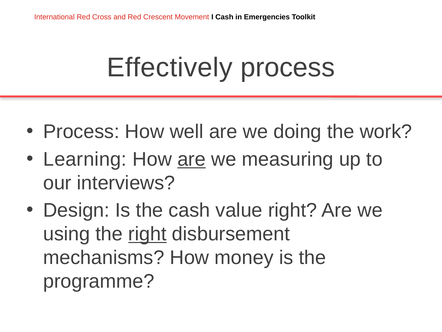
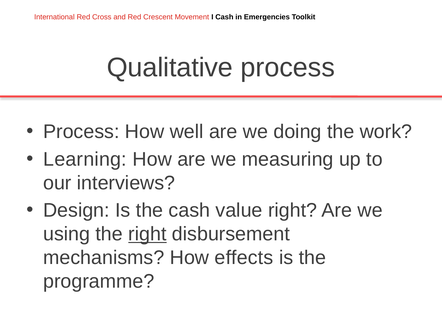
Effectively: Effectively -> Qualitative (170, 68)
are underline: present -> none (192, 159)
money: money -> effects (244, 257)
